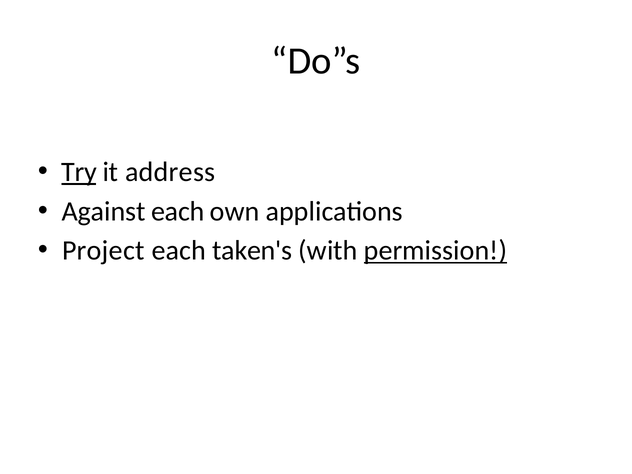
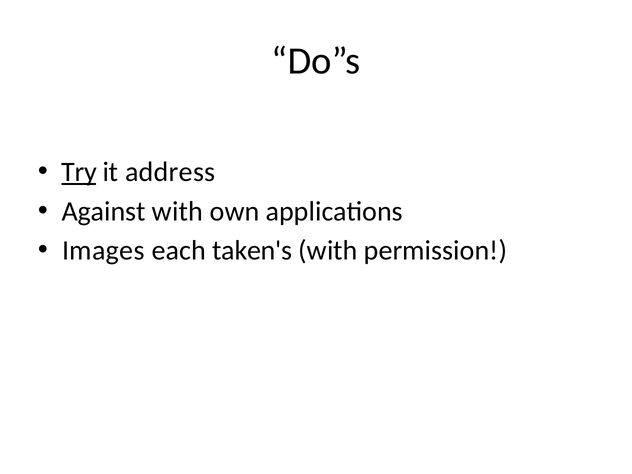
Against each: each -> with (177, 211)
Project: Project -> Images (103, 251)
permission underline: present -> none (436, 251)
